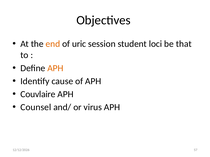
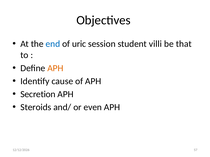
end colour: orange -> blue (53, 44)
loci: loci -> villi (155, 44)
Couvlaire: Couvlaire -> Secretion (38, 94)
Counsel: Counsel -> Steroids (36, 108)
virus: virus -> even (93, 108)
